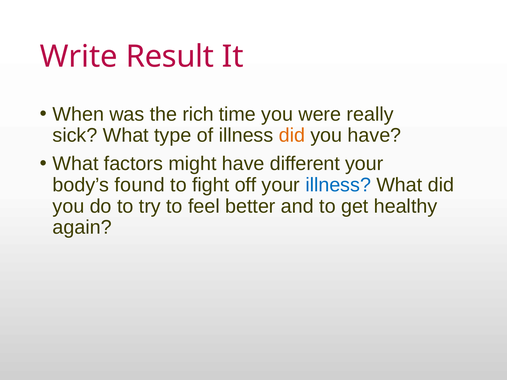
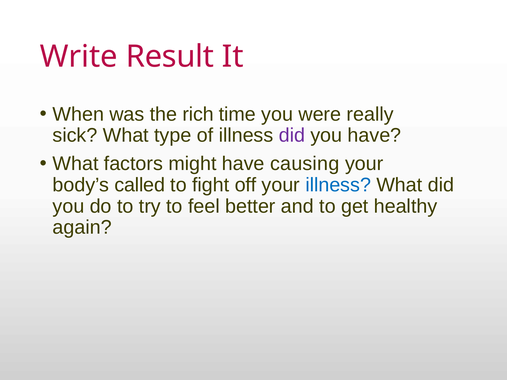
did colour: orange -> purple (292, 136)
different: different -> causing (305, 164)
found: found -> called (140, 185)
